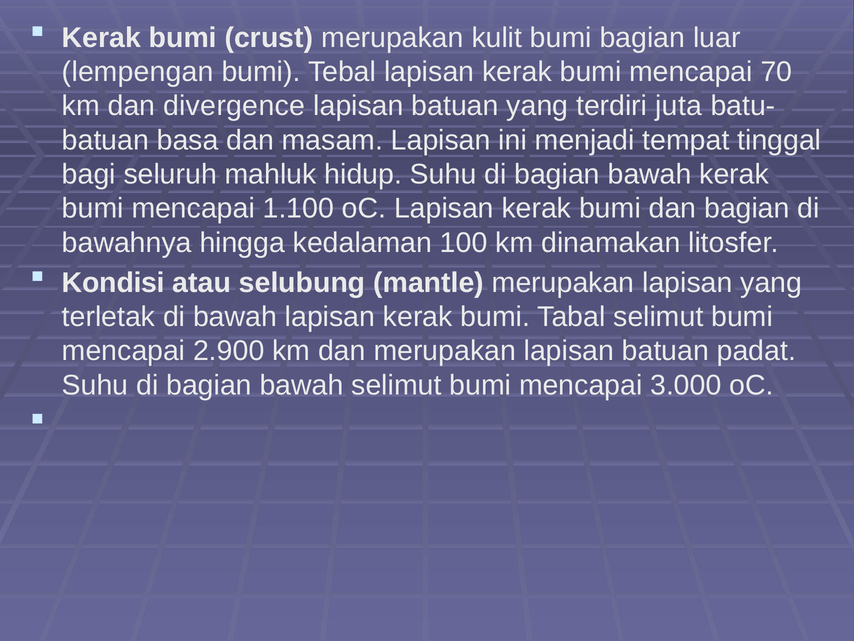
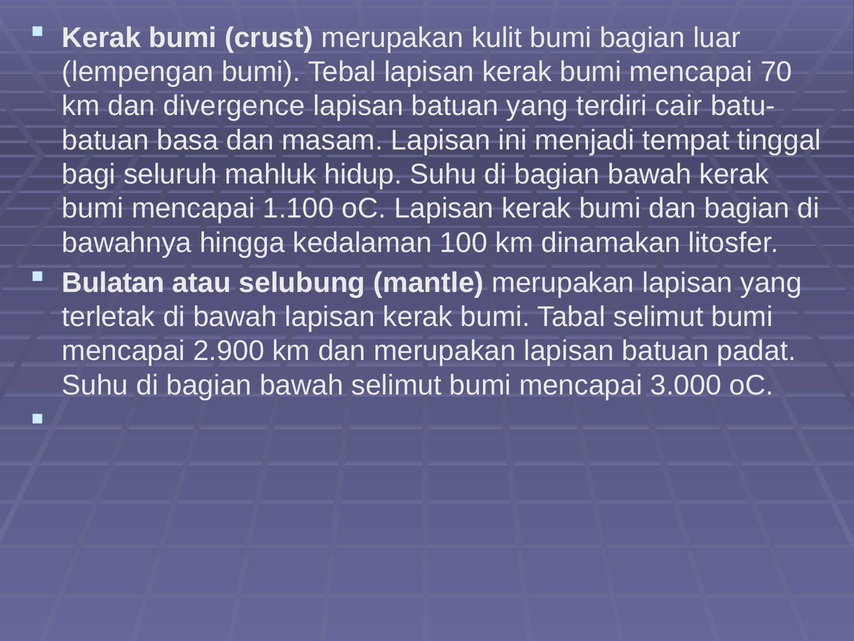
juta: juta -> cair (679, 106)
Kondisi: Kondisi -> Bulatan (113, 282)
